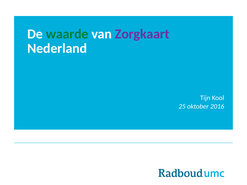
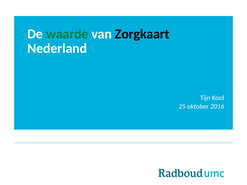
Zorgkaart colour: purple -> black (142, 34)
